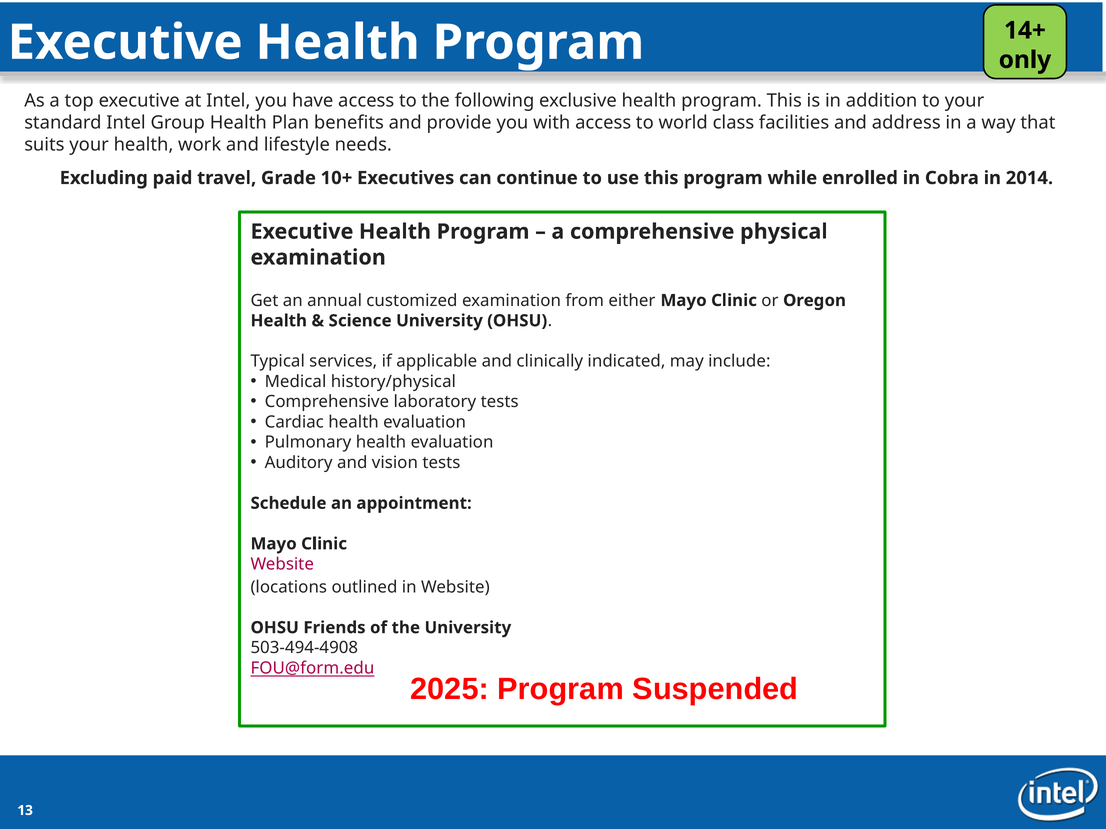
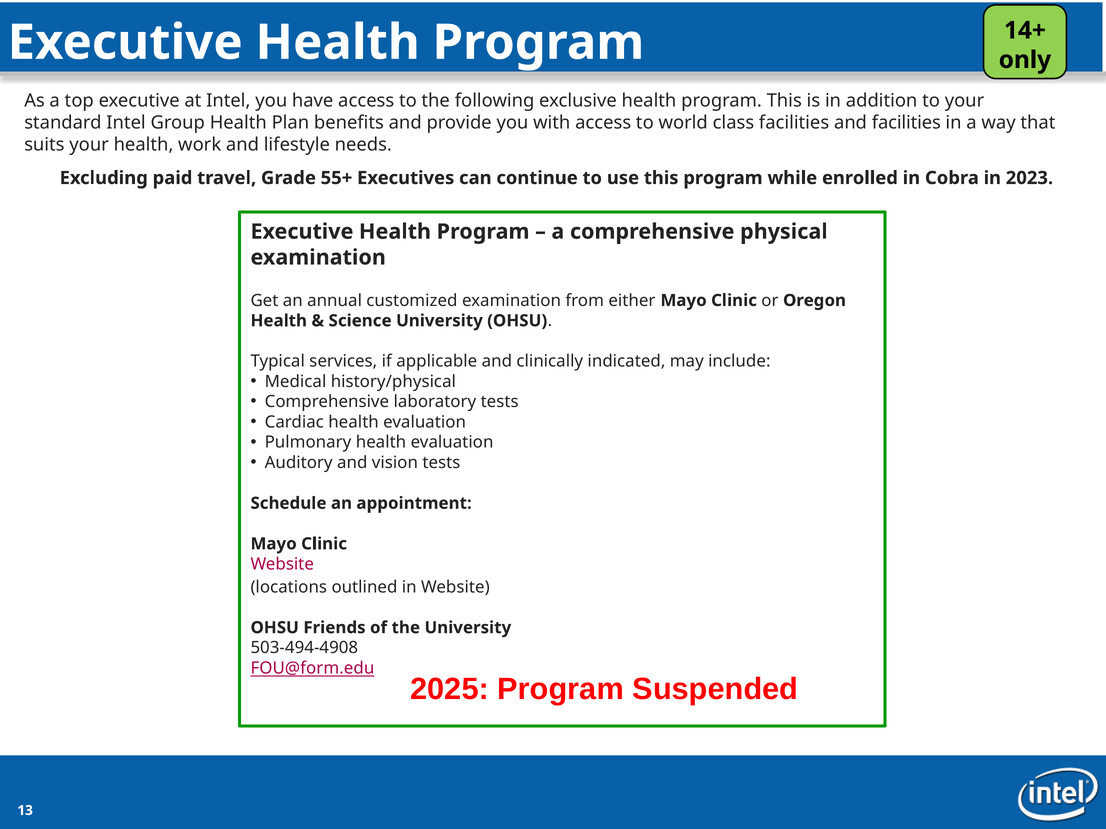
and address: address -> facilities (906, 123)
10+: 10+ -> 55+ (336, 178)
2014: 2014 -> 2023 (1029, 178)
